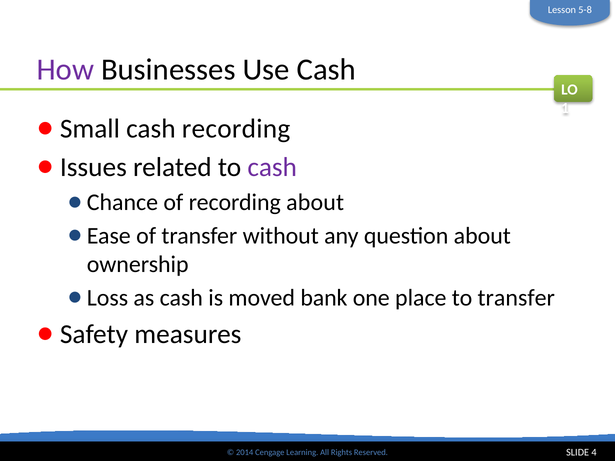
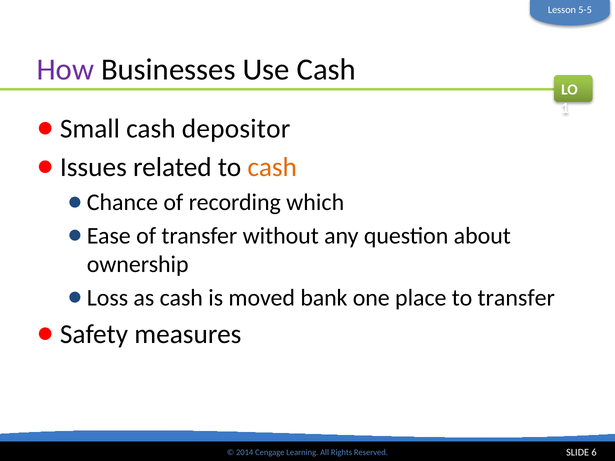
5-8: 5-8 -> 5-5 (585, 10)
cash recording: recording -> depositor (236, 129)
cash colour: purple -> orange (272, 167)
recording about: about -> which (315, 203)
4: 4 -> 6 (594, 453)
